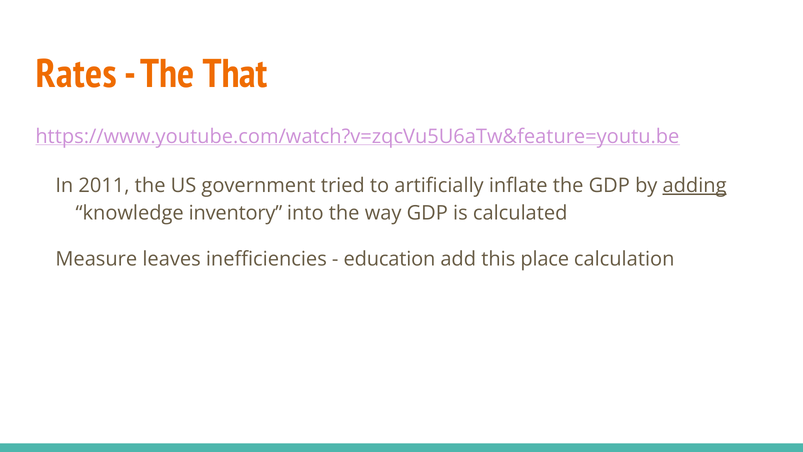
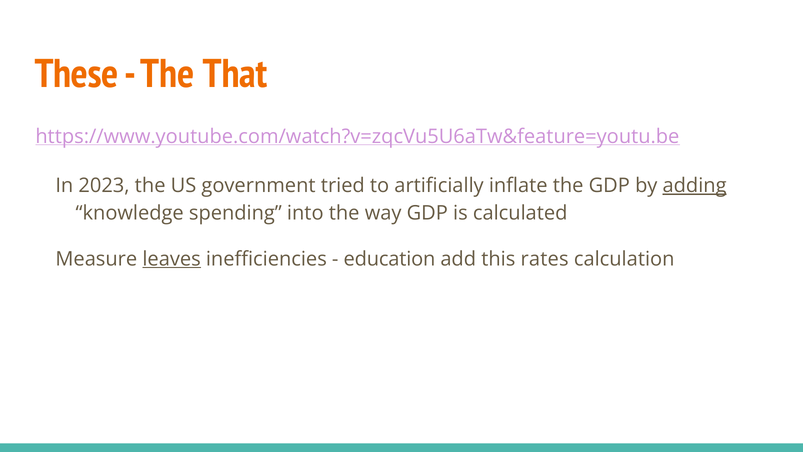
Rates: Rates -> These (77, 74)
2011: 2011 -> 2023 (104, 186)
inventory: inventory -> spending (235, 213)
leaves underline: none -> present (172, 259)
place: place -> rates (545, 259)
